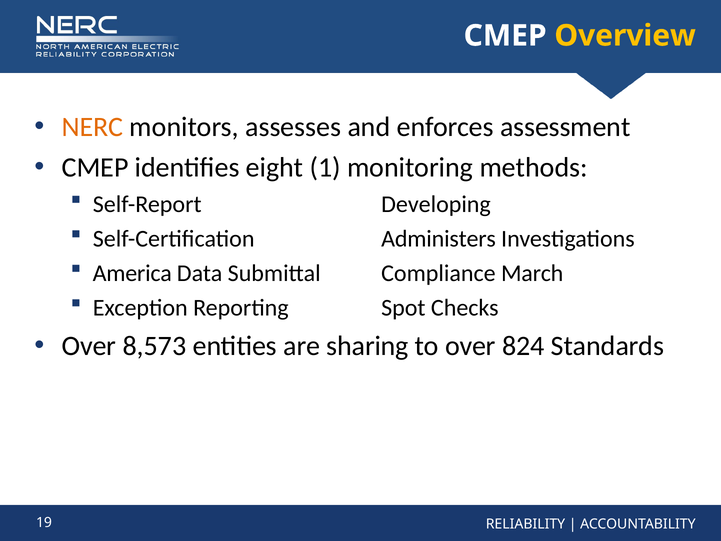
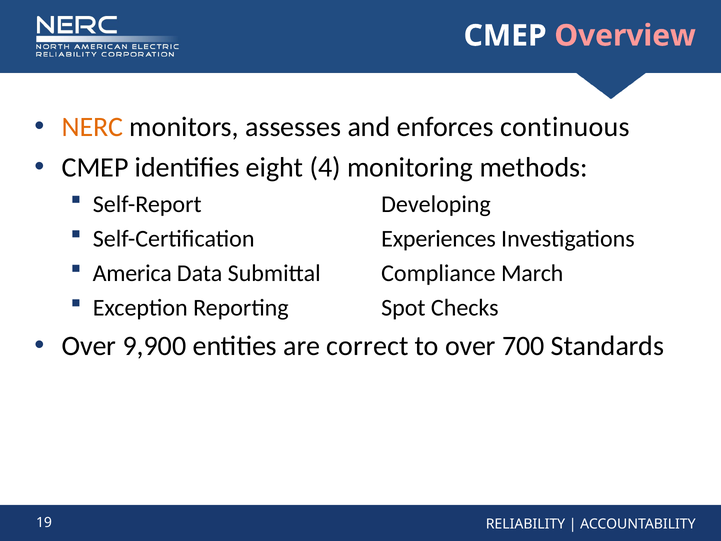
Overview colour: yellow -> pink (625, 36)
assessment: assessment -> continuous (565, 127)
1: 1 -> 4 (325, 167)
Administers: Administers -> Experiences (439, 239)
8,573: 8,573 -> 9,900 (154, 346)
sharing: sharing -> correct (367, 346)
824: 824 -> 700 (523, 346)
